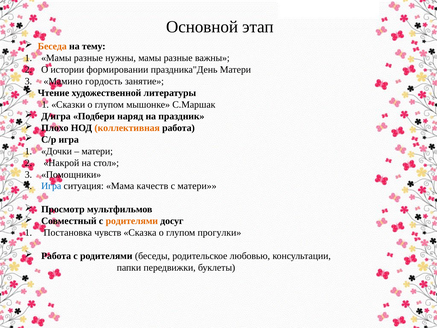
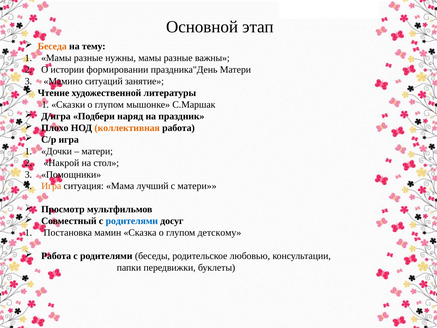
гордость: гордость -> ситуаций (104, 81)
Игра colour: blue -> orange (51, 186)
качеств: качеств -> лучший (153, 186)
родителями colour: orange -> blue (132, 221)
чувств: чувств -> мамин (108, 233)
прогулки: прогулки -> детскому (219, 233)
